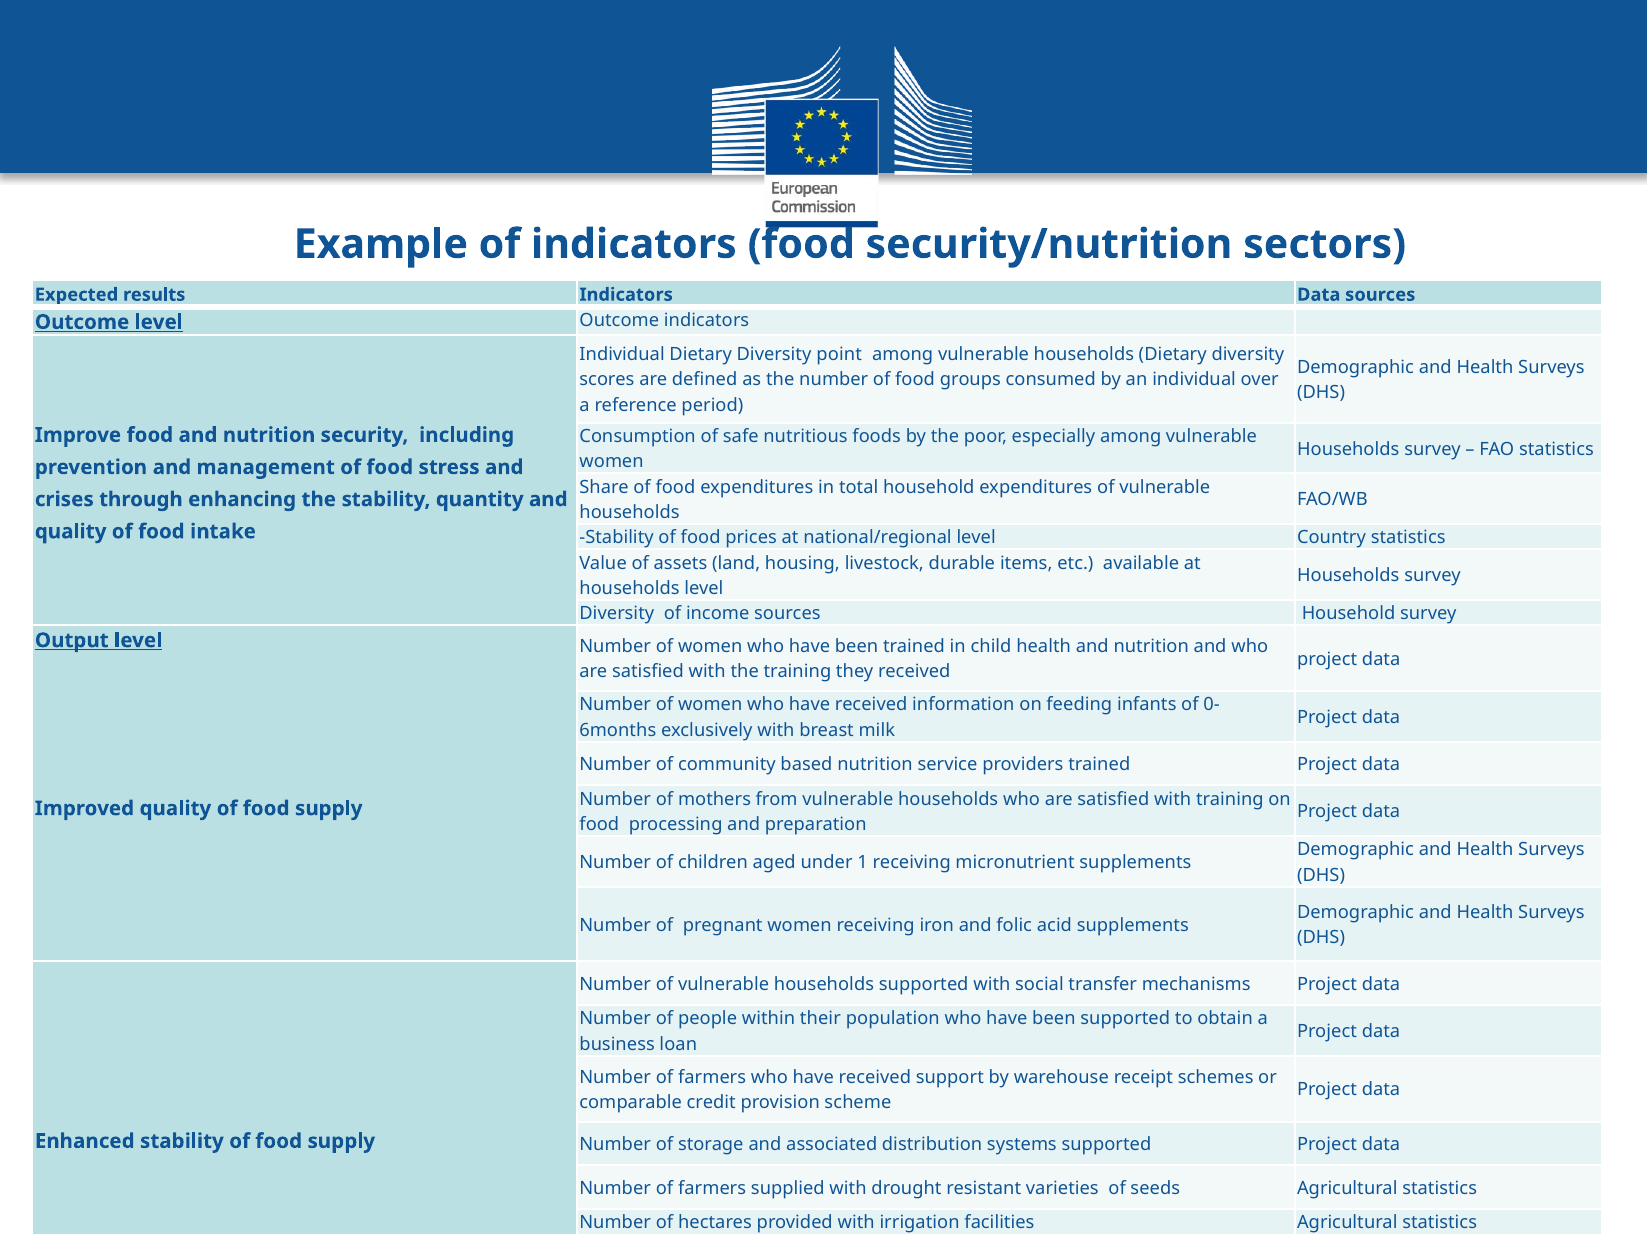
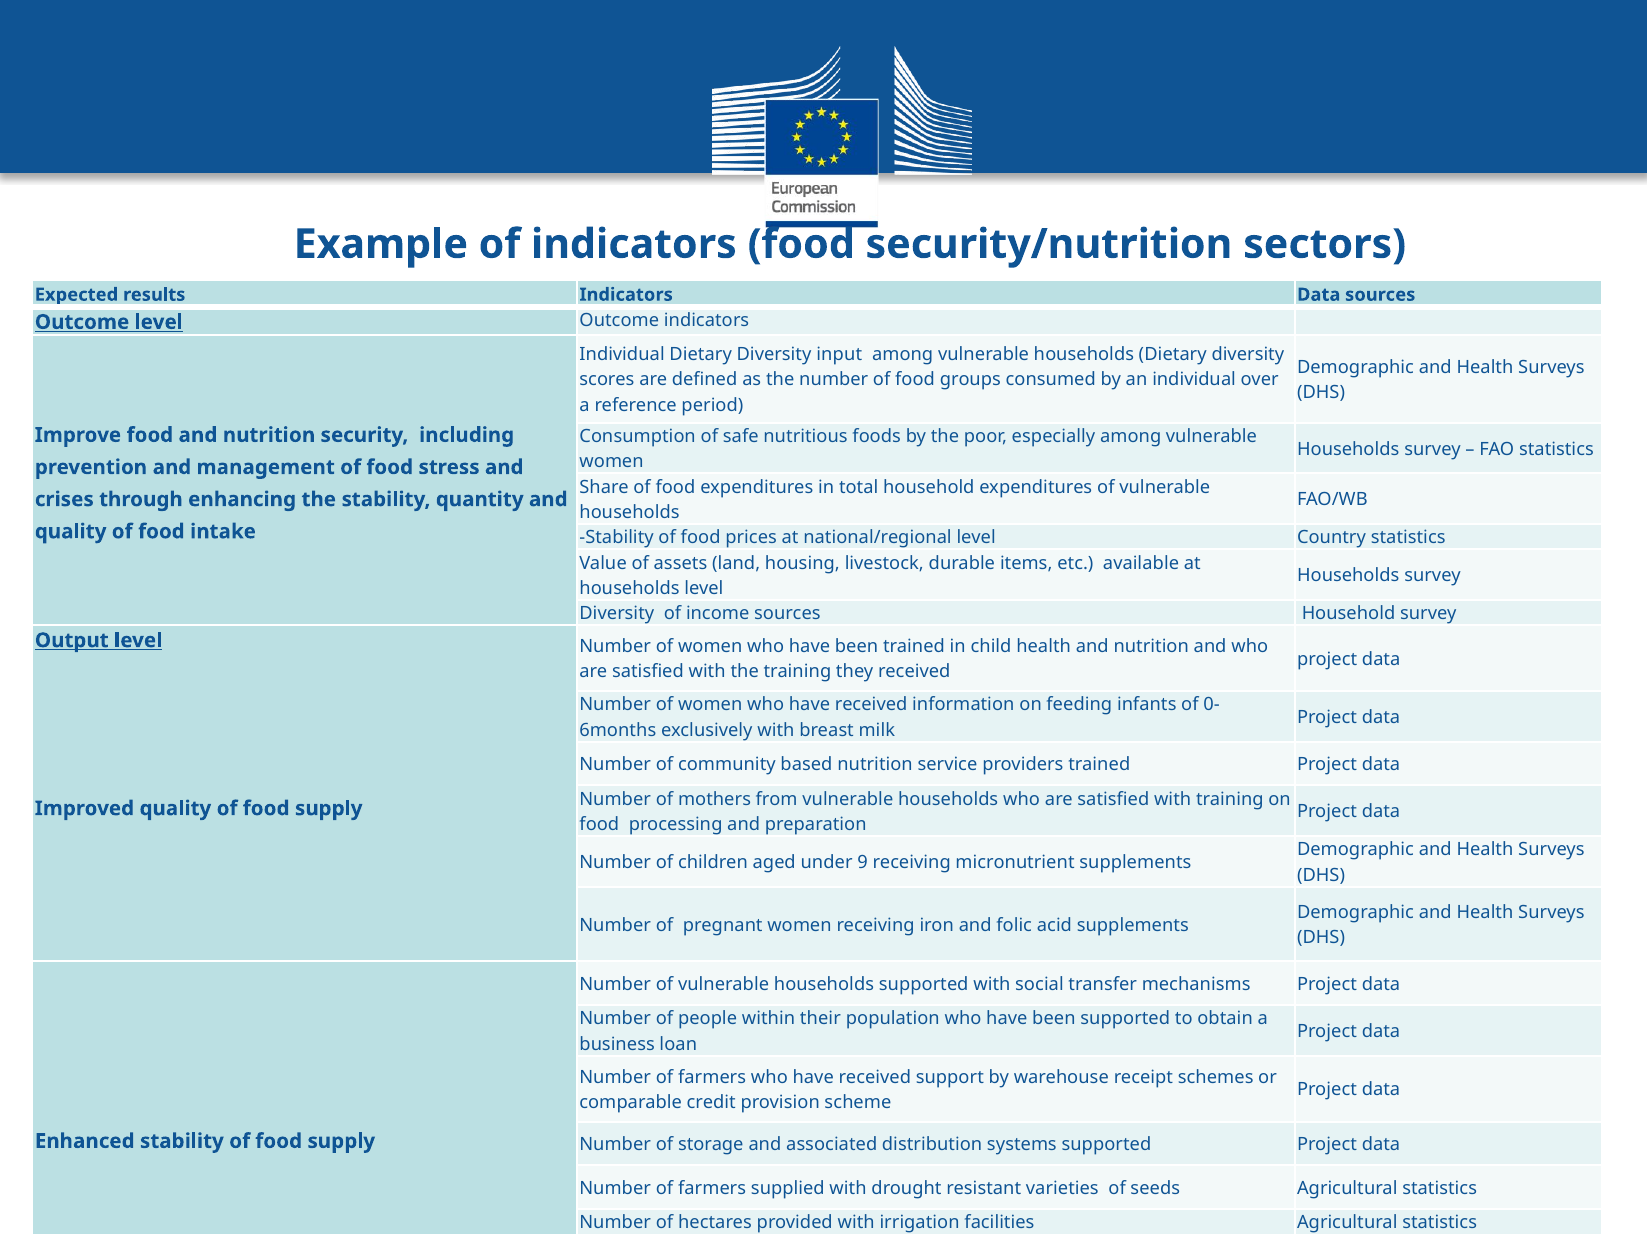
point: point -> input (839, 355)
1: 1 -> 9 (863, 863)
